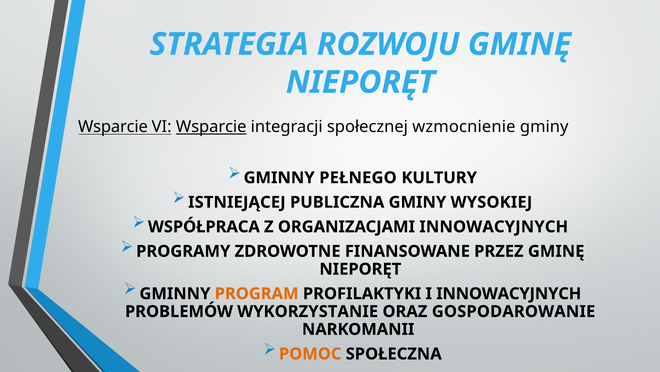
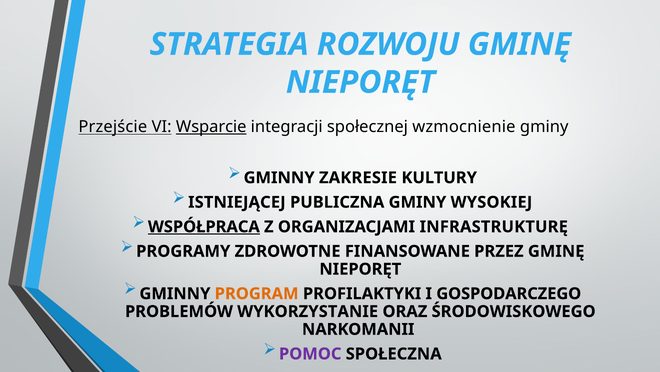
Wsparcie: Wsparcie -> Przejście (113, 126)
PEŁNEGO: PEŁNEGO -> ZAKRESIE (358, 177)
WSPÓŁPRACA underline: none -> present (204, 226)
ORGANIZACJAMI INNOWACYJNYCH: INNOWACYJNYCH -> INFRASTRUKTURĘ (494, 226)
I INNOWACYJNYCH: INNOWACYJNYCH -> GOSPODARCZEGO (509, 293)
GOSPODAROWANIE: GOSPODAROWANIE -> ŚRODOWISKOWEGO (514, 311)
POMOC colour: orange -> purple (310, 353)
